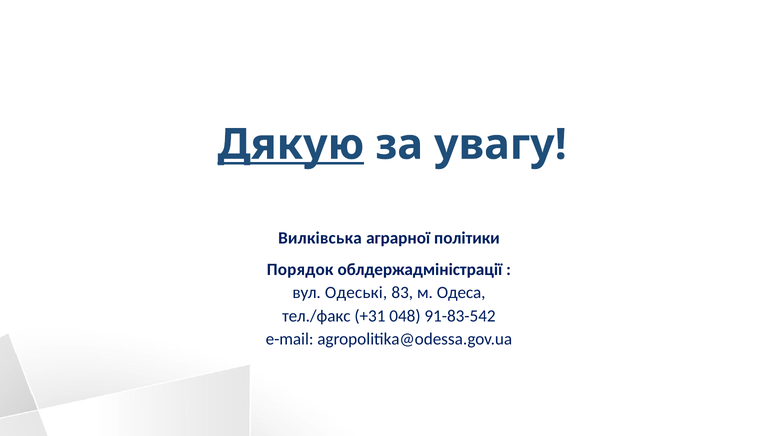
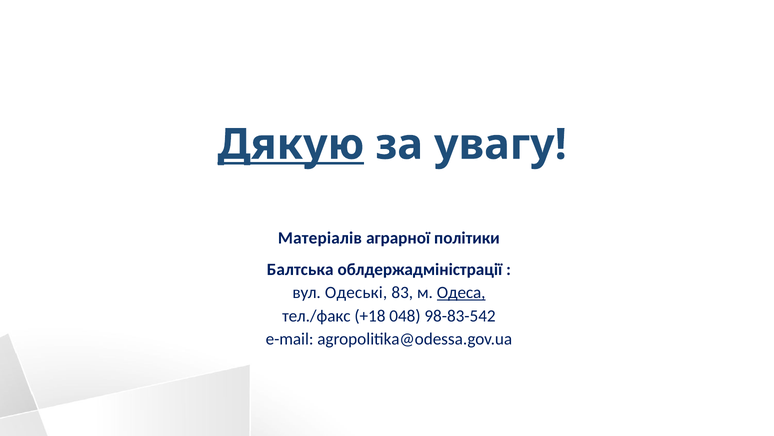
Вилківська: Вилківська -> Матеріалів (320, 237)
Порядок: Порядок -> Балтська (300, 269)
Одеса underline: none -> present (461, 292)
+31: +31 -> +18 (370, 315)
91-83-542: 91-83-542 -> 98-83-542 (460, 315)
